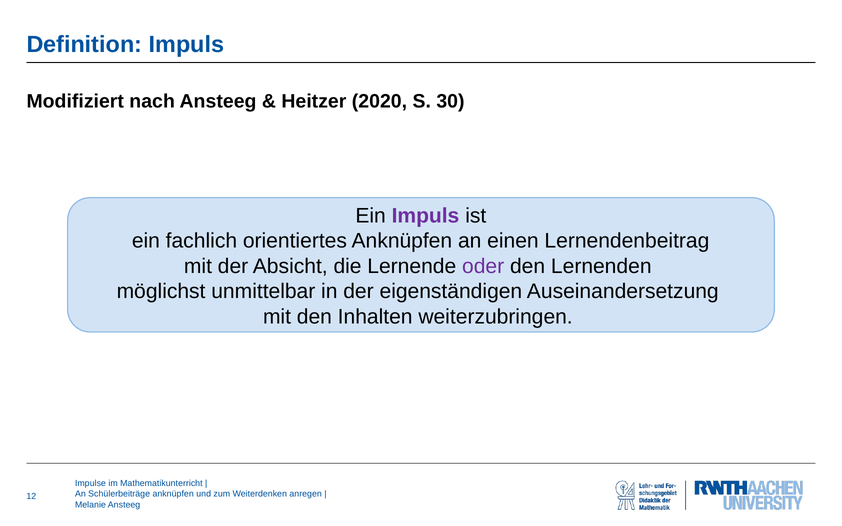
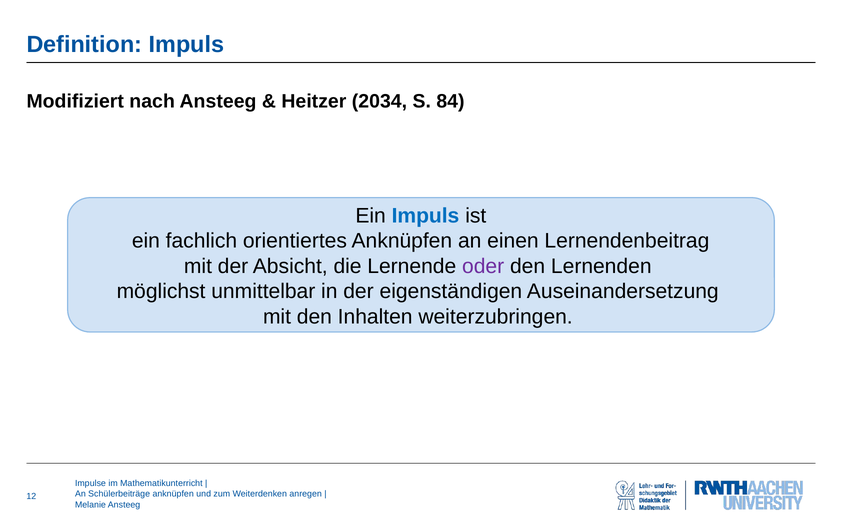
2020: 2020 -> 2034 (379, 101)
30: 30 -> 84 (450, 101)
Impuls colour: purple -> blue (425, 216)
